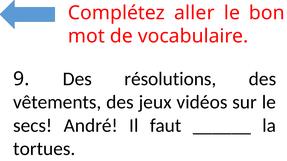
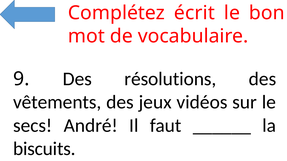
aller: aller -> écrit (194, 13)
tortues: tortues -> biscuits (44, 149)
